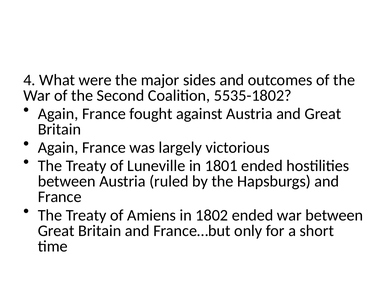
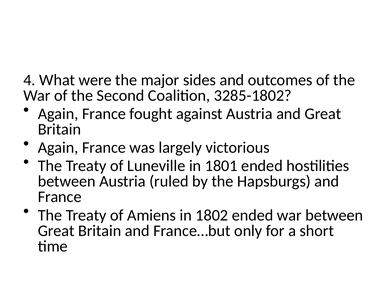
5535-1802: 5535-1802 -> 3285-1802 (253, 96)
